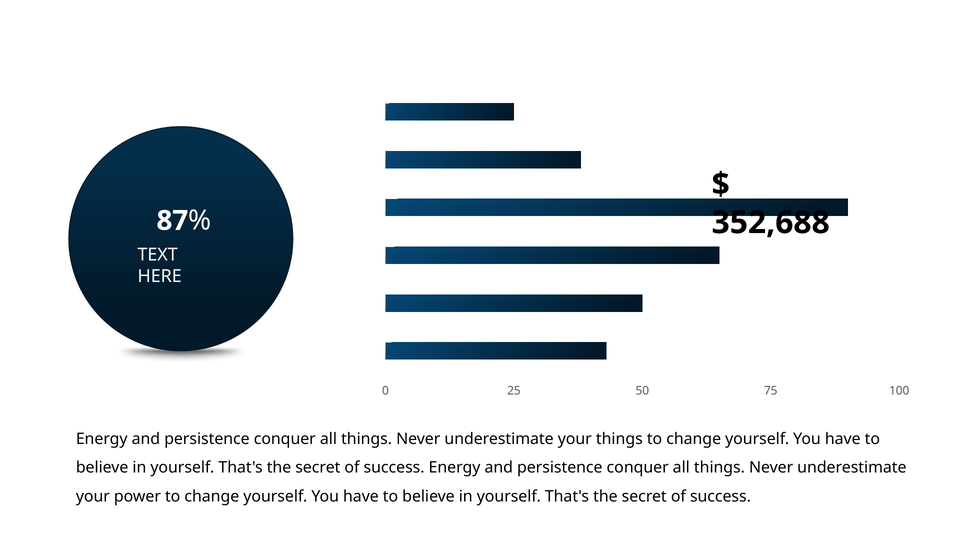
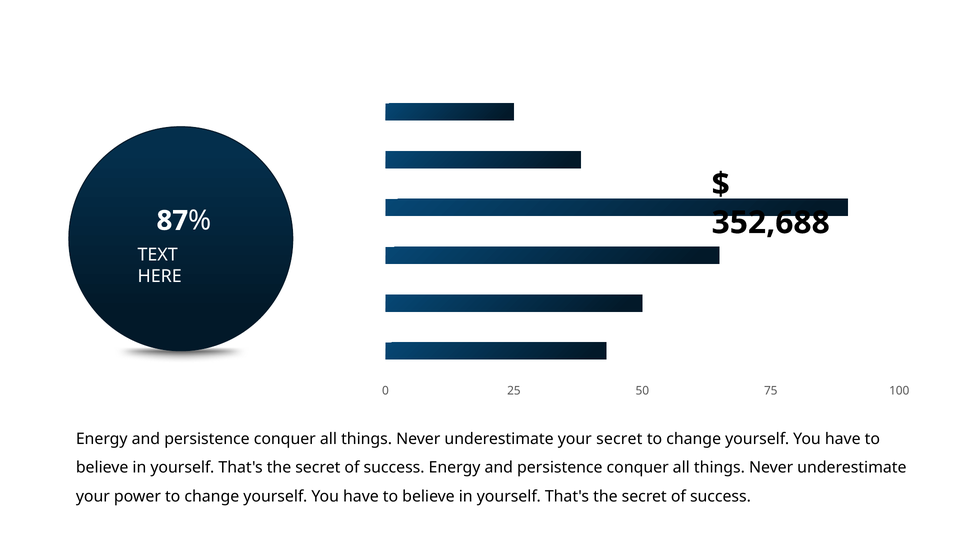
your things: things -> secret (619, 439)
